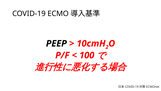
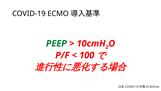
PEEP colour: black -> green (56, 43)
